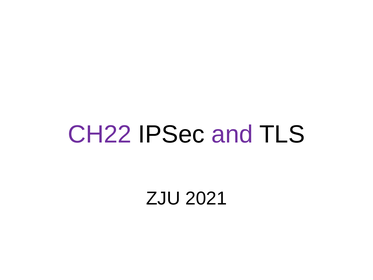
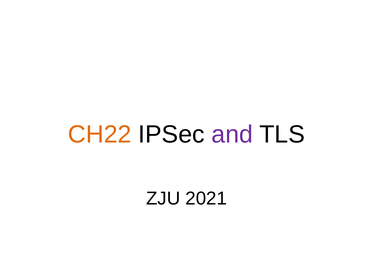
CH22 colour: purple -> orange (100, 134)
